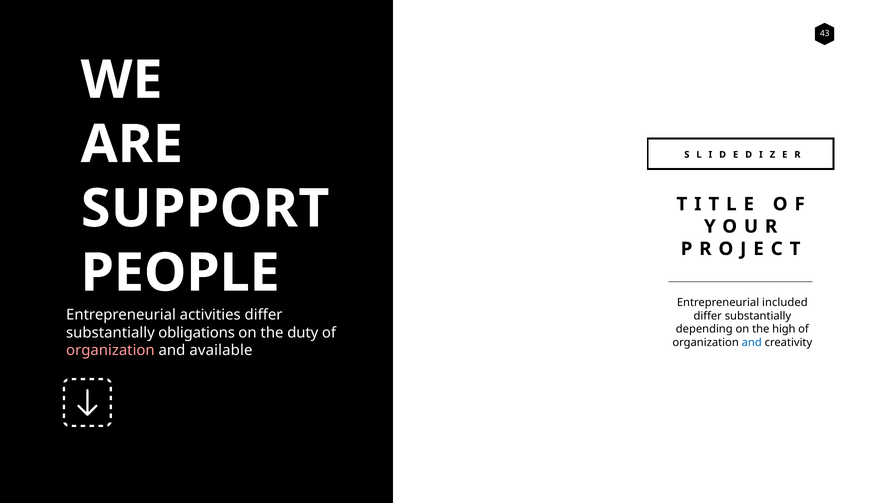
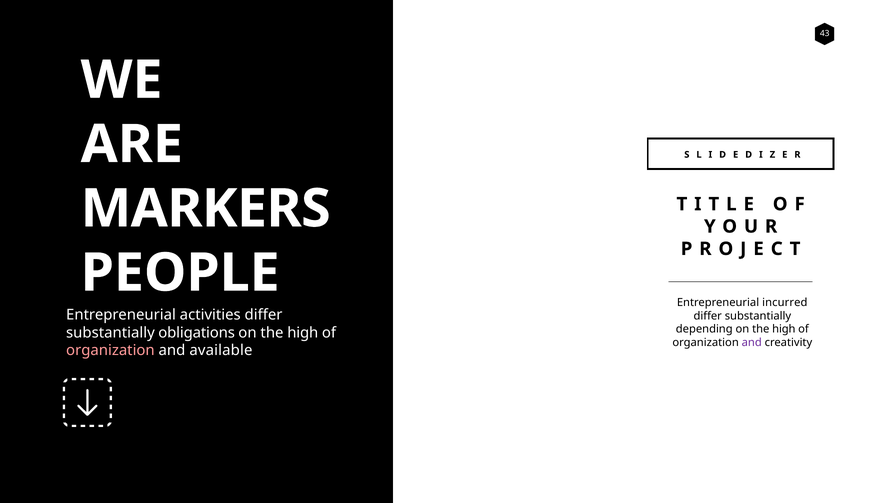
SUPPORT: SUPPORT -> MARKERS (206, 209)
included: included -> incurred (785, 303)
duty: duty -> high (303, 333)
and colour: blue -> purple (752, 343)
